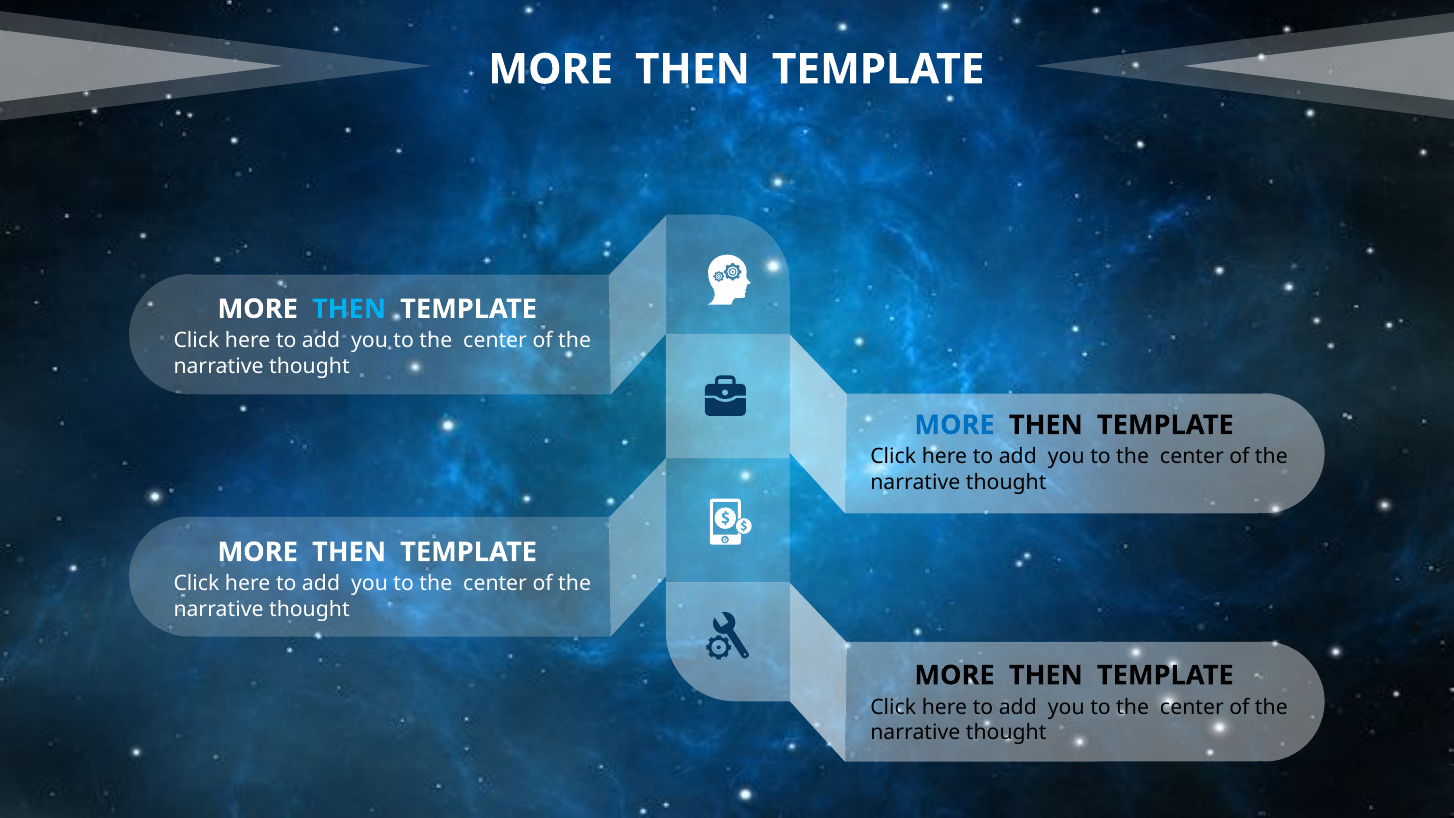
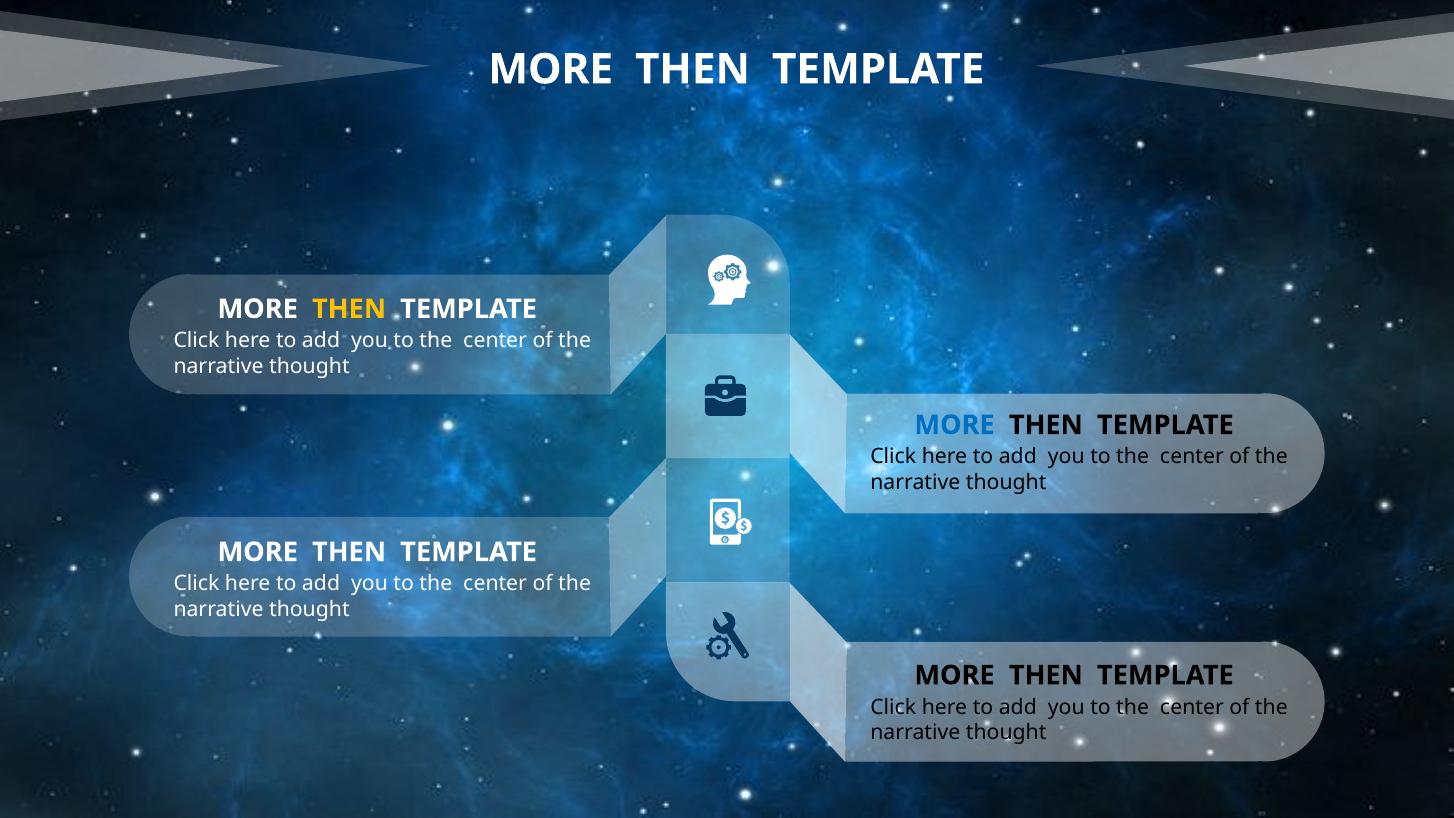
THEN colour: light blue -> yellow (349, 309)
